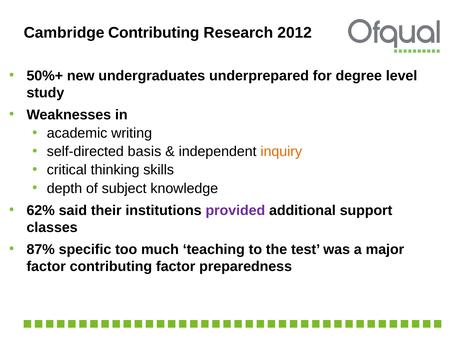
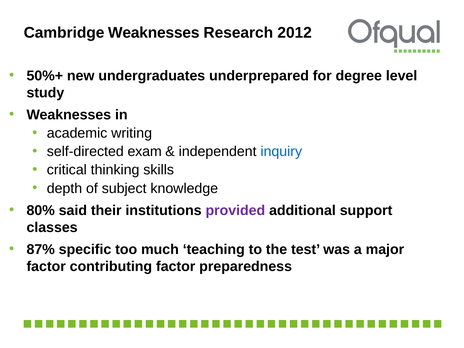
Cambridge Contributing: Contributing -> Weaknesses (154, 33)
basis: basis -> exam (145, 152)
inquiry colour: orange -> blue (281, 152)
62%: 62% -> 80% (41, 210)
